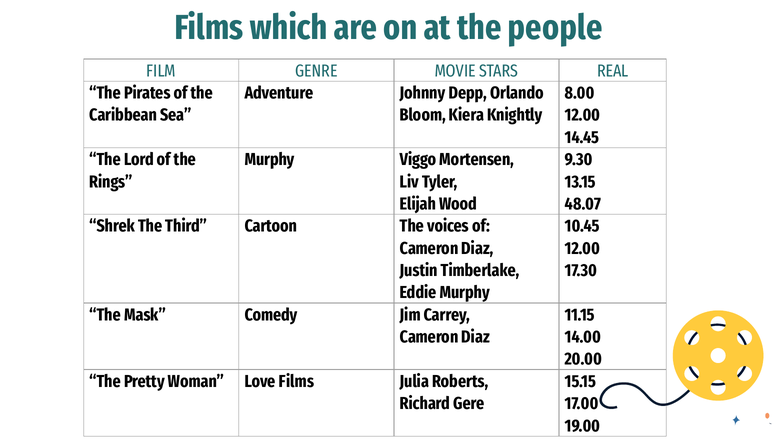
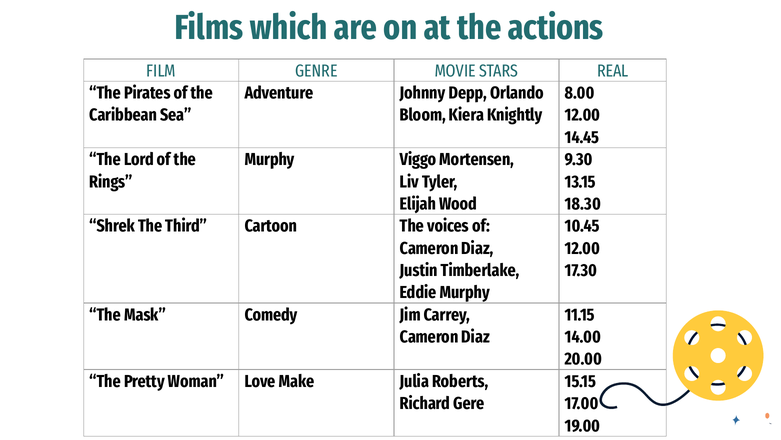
people: people -> actions (556, 28)
48.07: 48.07 -> 18.30 (583, 204)
Love Films: Films -> Make (297, 381)
